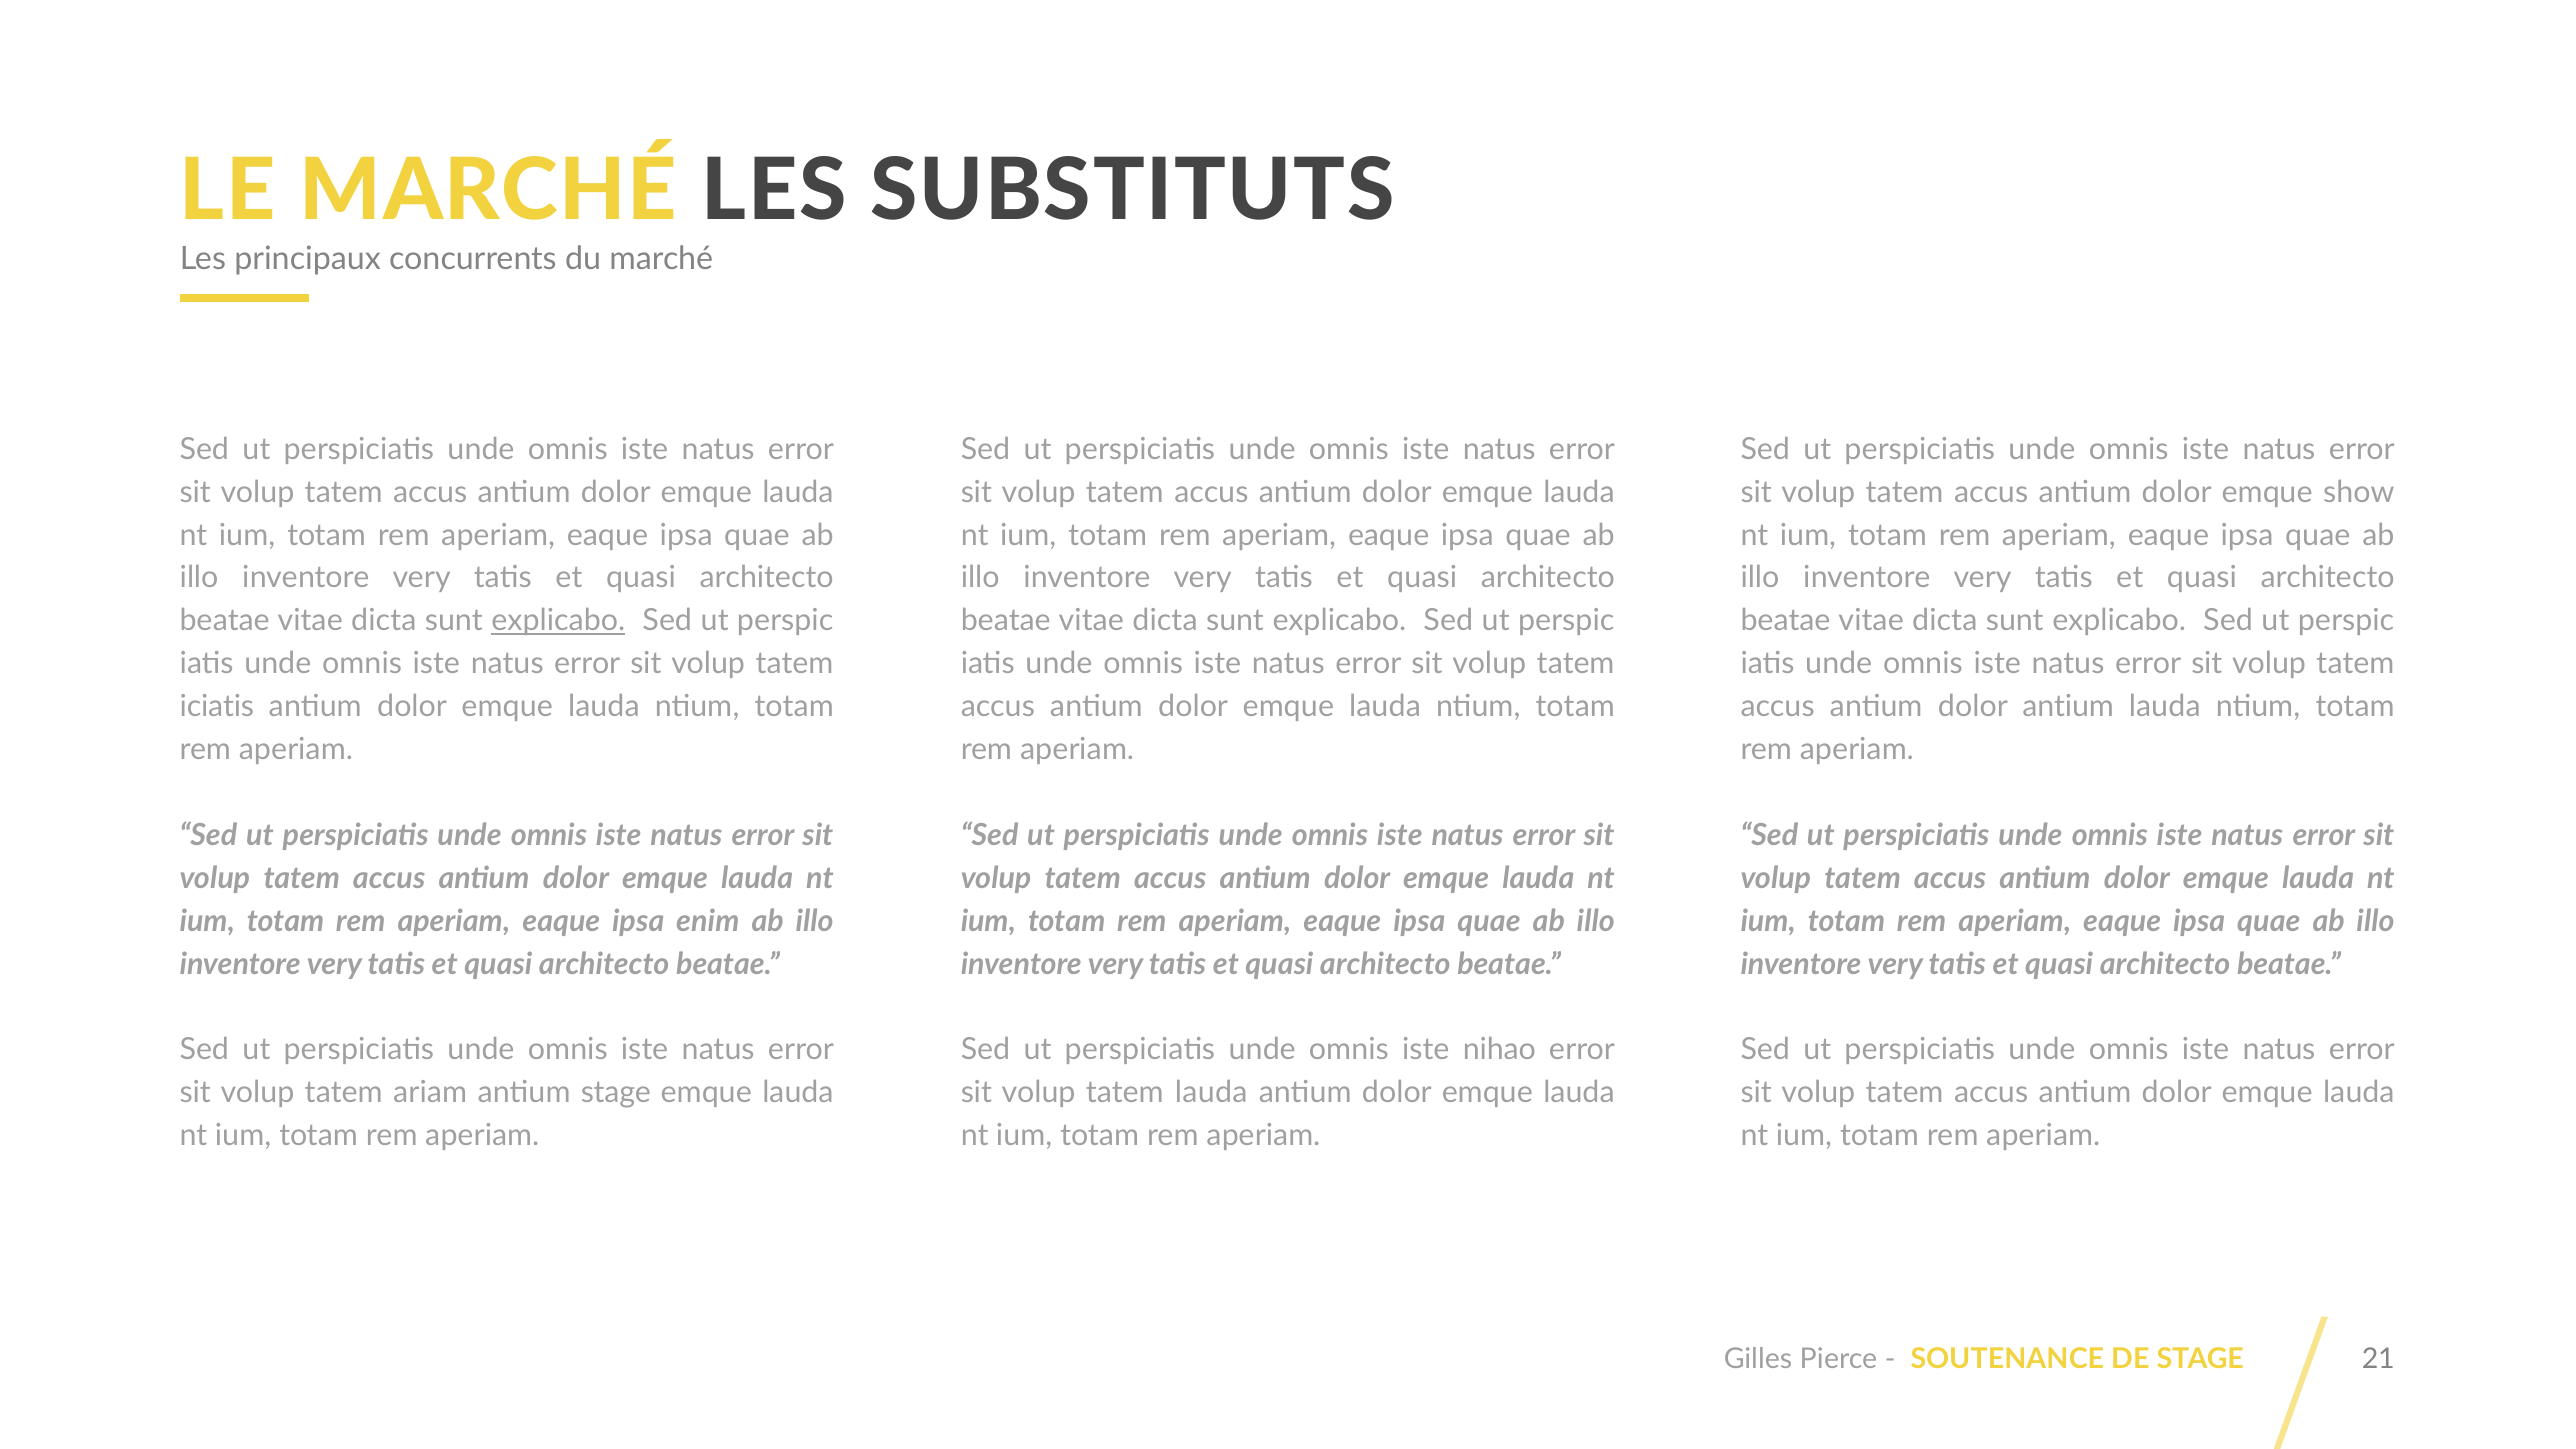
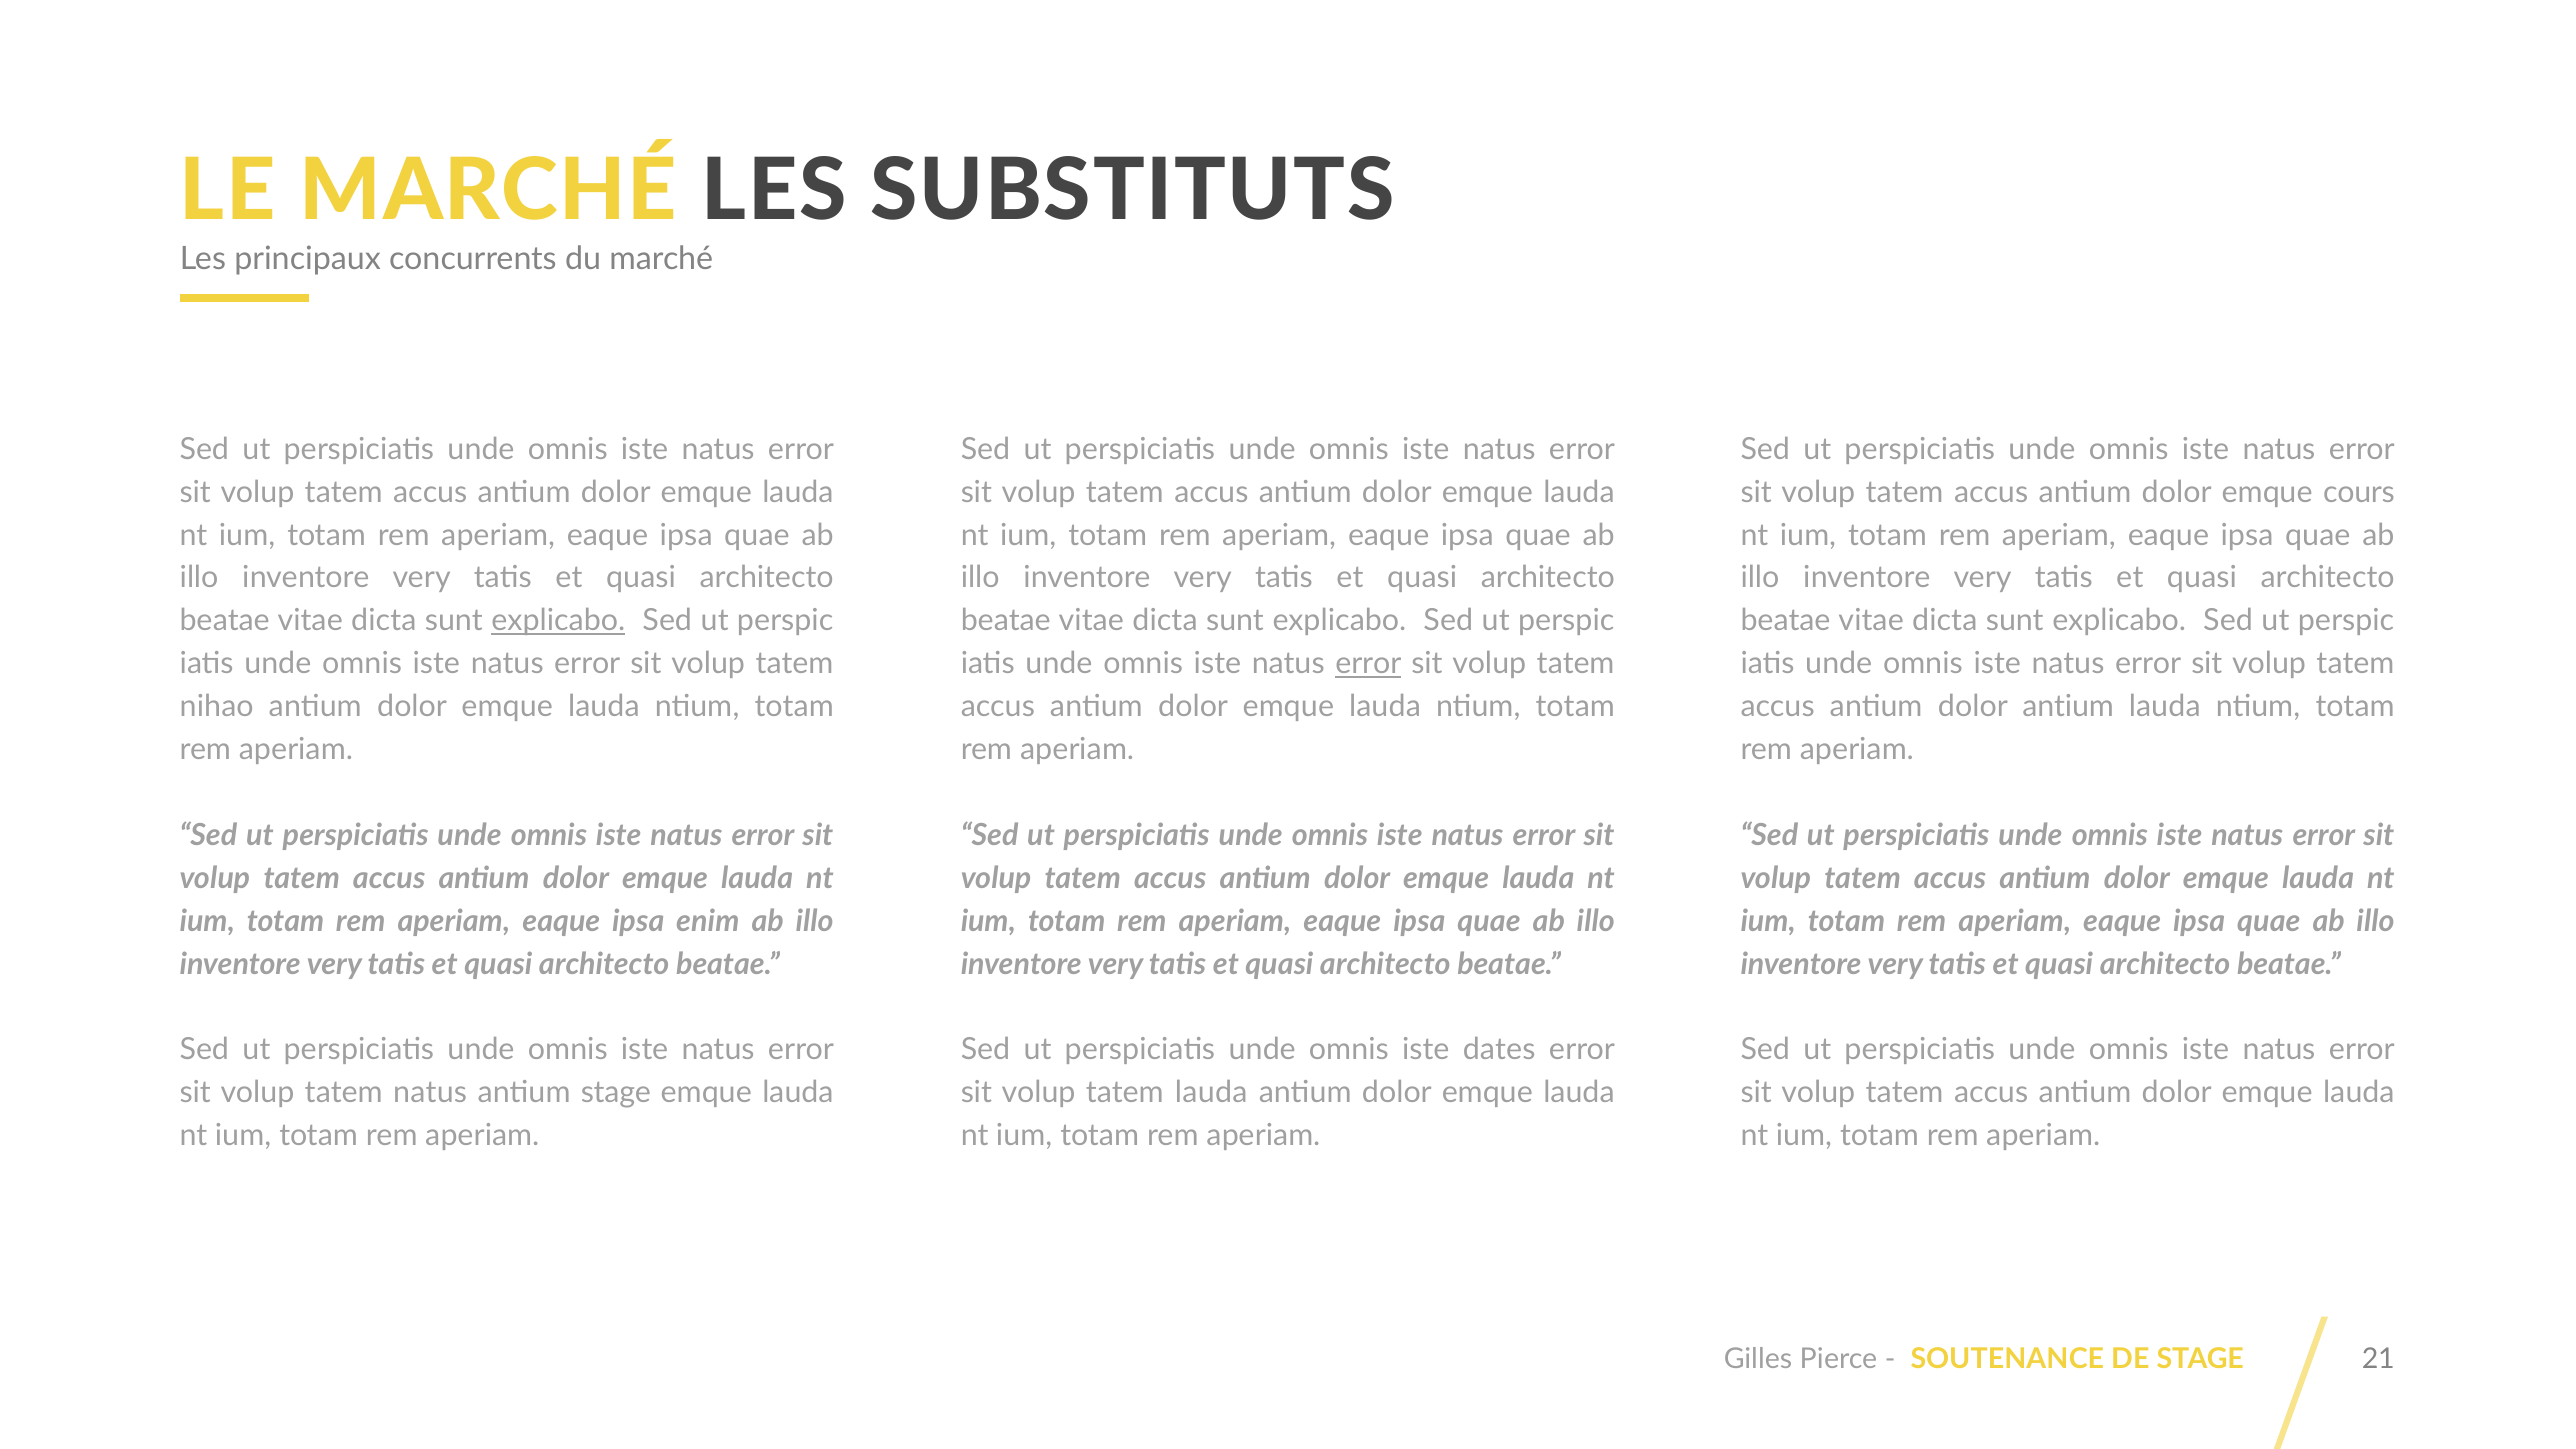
show: show -> cours (2359, 492)
error underline: none -> present (1368, 664)
iciatis: iciatis -> nihao (217, 707)
nihao: nihao -> dates (1499, 1050)
tatem ariam: ariam -> natus (430, 1093)
